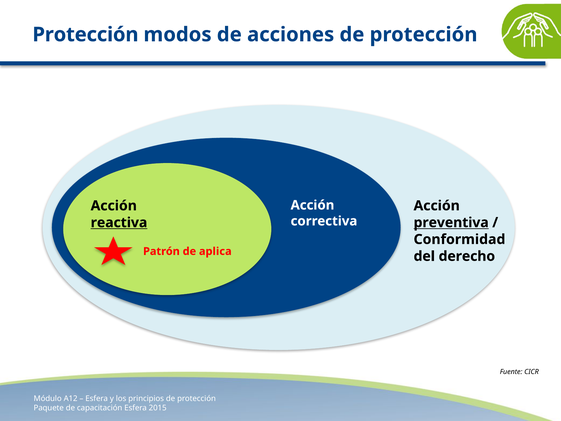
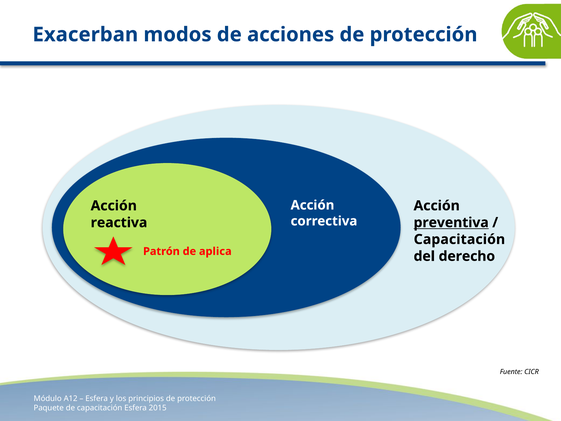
Protección: Protección -> Exacerban (85, 35)
reactiva underline: present -> none (119, 222)
Conformidad: Conformidad -> Capacitación (459, 239)
